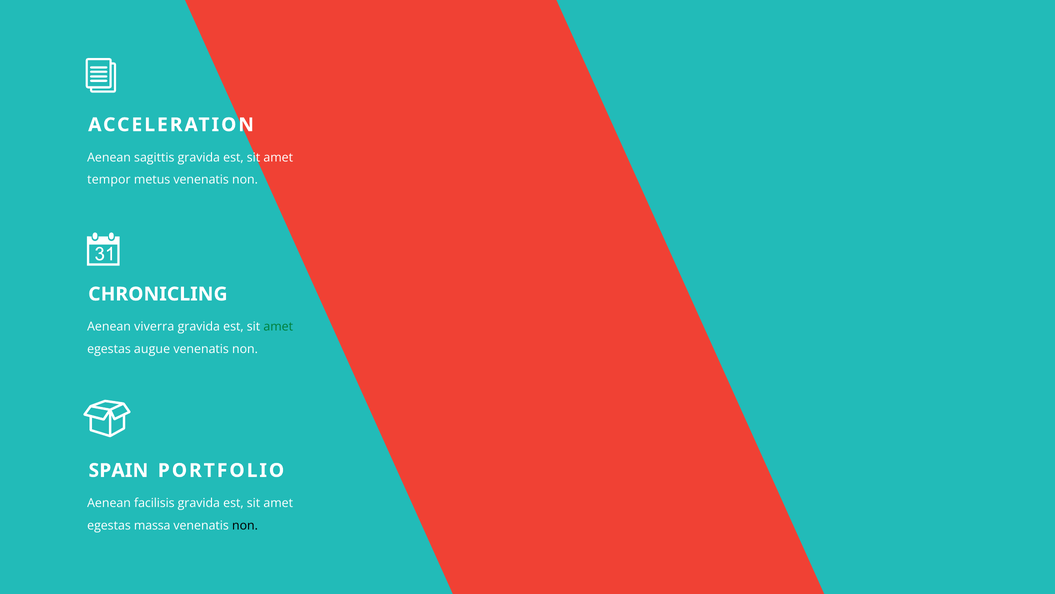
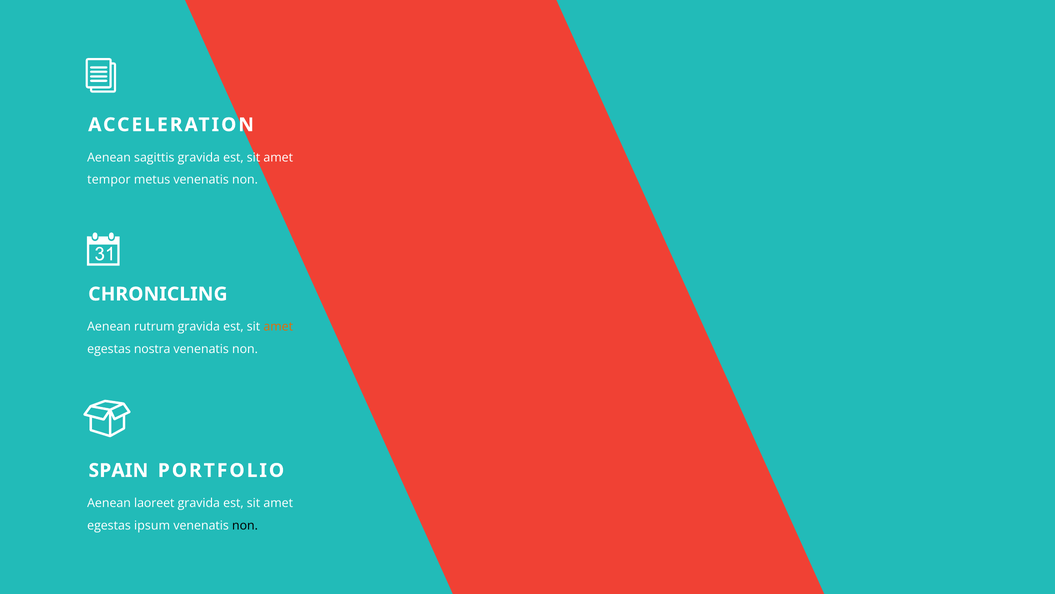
viverra: viverra -> rutrum (154, 326)
amet colour: green -> orange (278, 326)
augue: augue -> nostra (152, 349)
facilisis: facilisis -> laoreet (154, 503)
massa: massa -> ipsum (152, 525)
